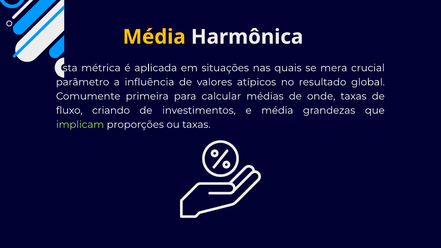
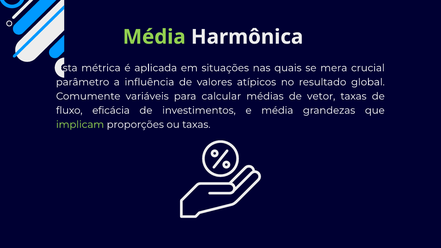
Média colour: yellow -> light green (154, 37)
primeira: primeira -> variáveis (147, 96)
onde: onde -> vetor (321, 96)
criando: criando -> eficácia (111, 110)
